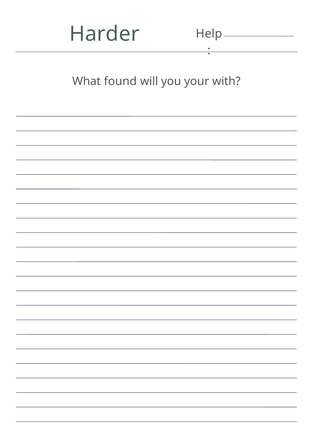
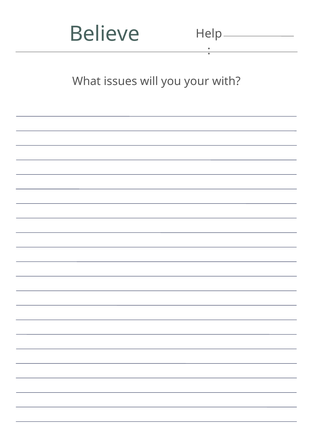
Harder: Harder -> Believe (104, 34)
found: found -> issues (120, 81)
